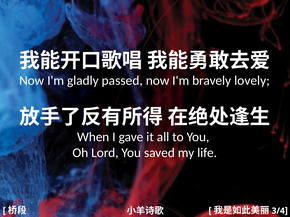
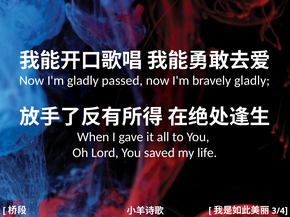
bravely lovely: lovely -> gladly (252, 81)
